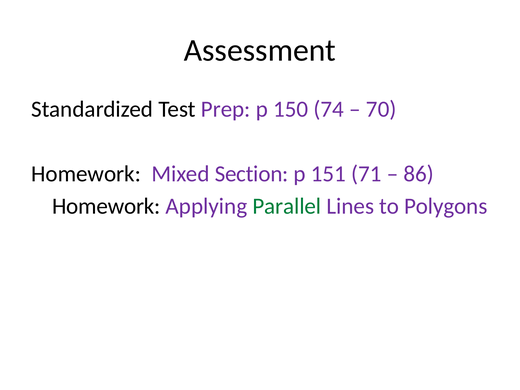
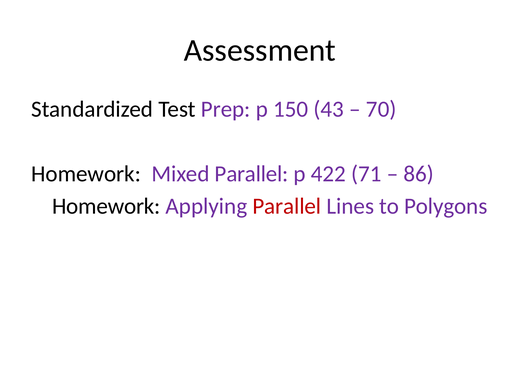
74: 74 -> 43 (329, 109)
Mixed Section: Section -> Parallel (252, 174)
151: 151 -> 422 (328, 174)
Parallel colour: green -> red (287, 206)
